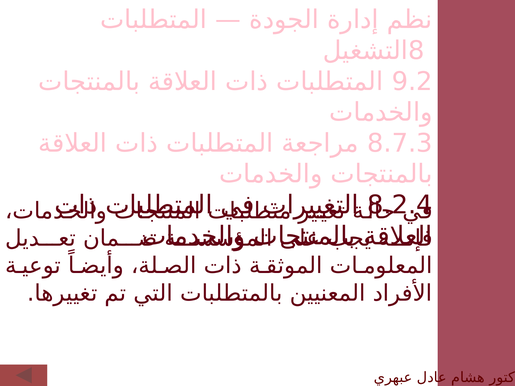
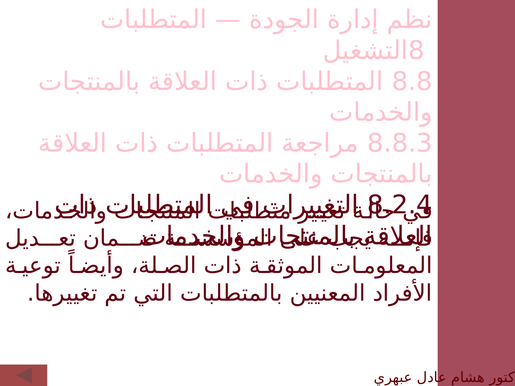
9.2: 9.2 -> 8.8 (412, 82)
8.7.3: 8.7.3 -> 8.8.3 (400, 143)
